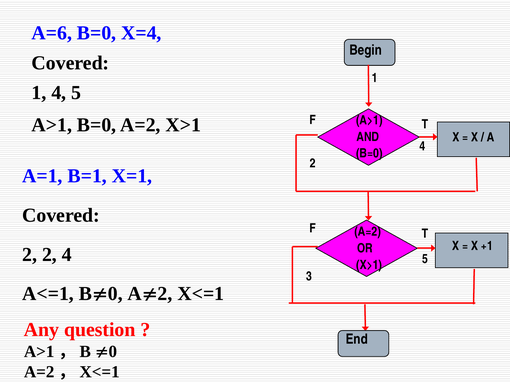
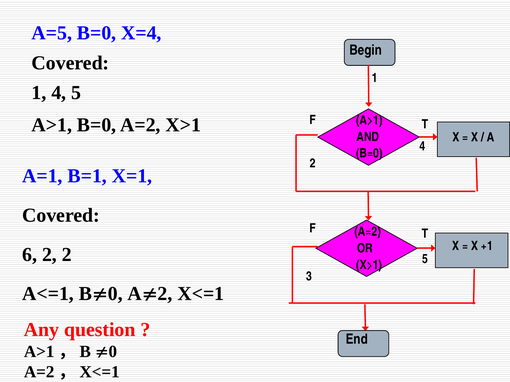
A=6: A=6 -> A=5 (52, 33)
2: 2 -> 6 (30, 255)
2 4: 4 -> 2 (67, 255)
